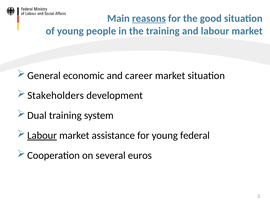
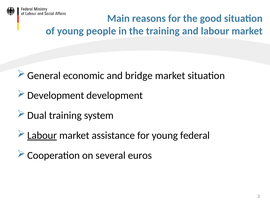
reasons underline: present -> none (149, 18)
career: career -> bridge (139, 75)
Stakeholders: Stakeholders -> Development (56, 95)
